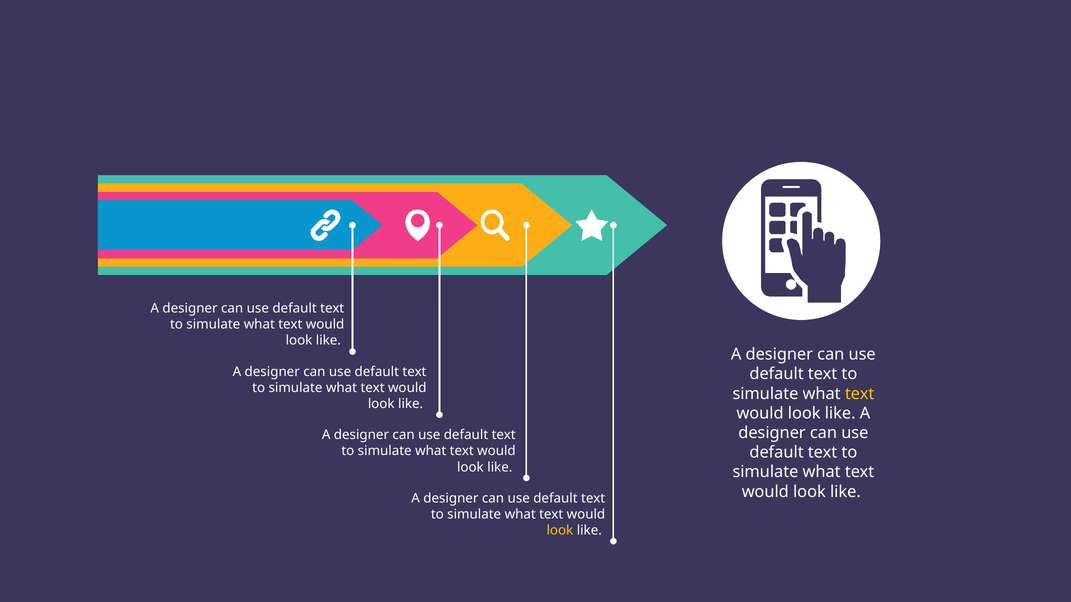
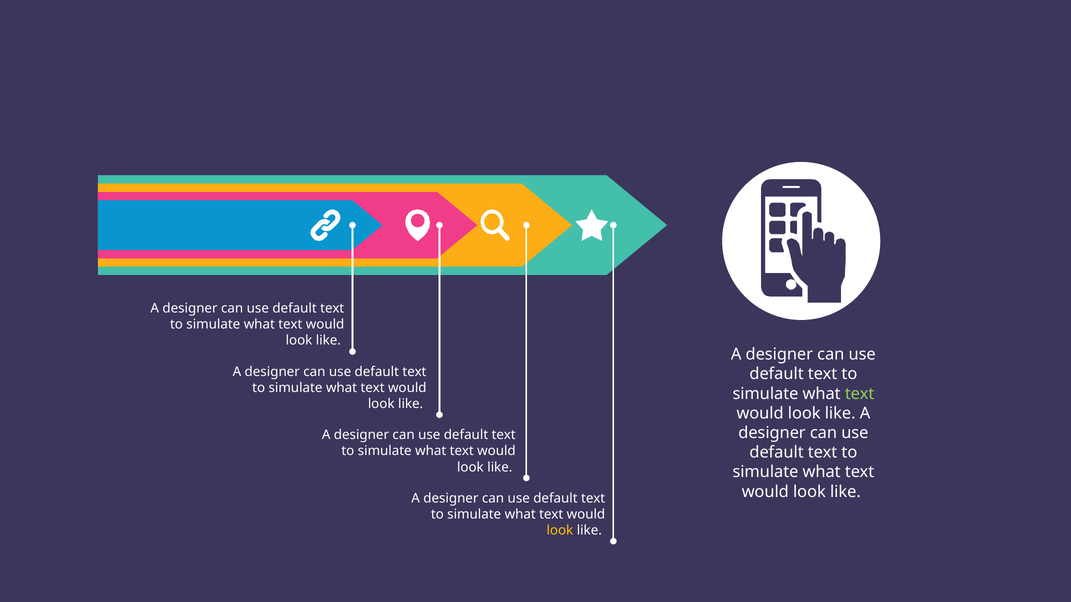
text colour: yellow -> light green (860, 394)
